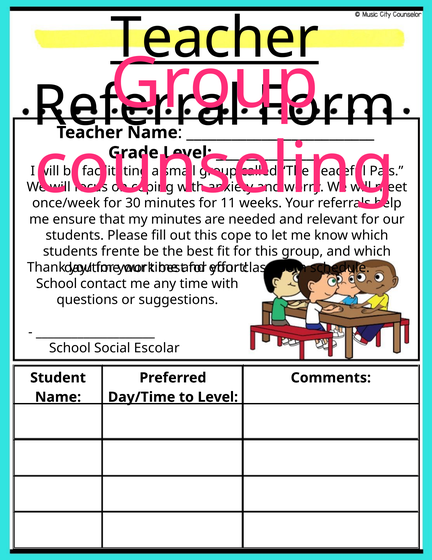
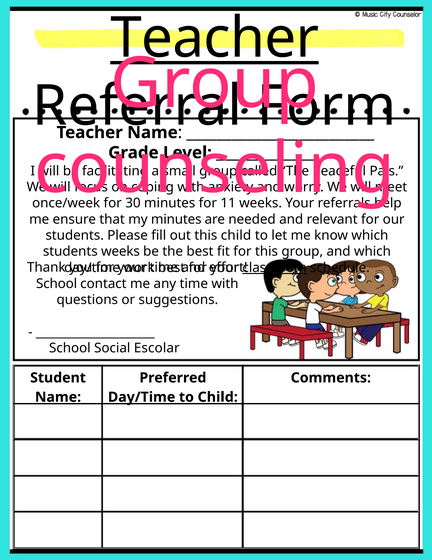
this cope: cope -> child (236, 235)
students frente: frente -> weeks (120, 251)
classroom underline: none -> present (275, 267)
to Level: Level -> Child (218, 396)
